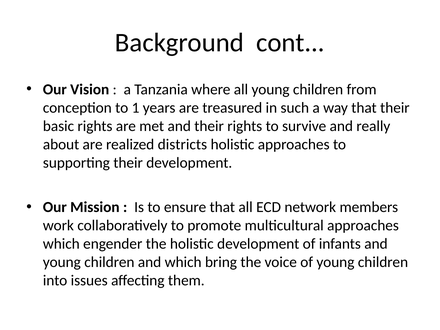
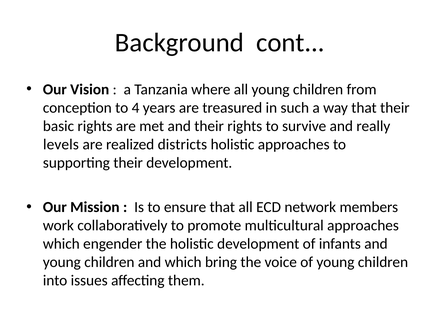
1: 1 -> 4 (136, 108)
about: about -> levels (61, 144)
